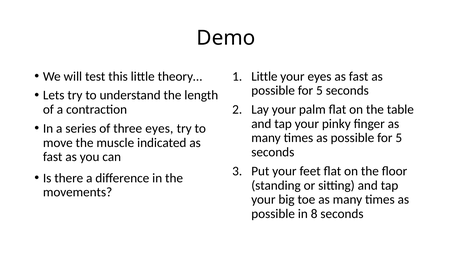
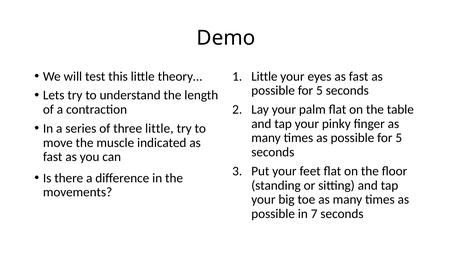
three eyes: eyes -> little (159, 129)
8: 8 -> 7 (314, 214)
